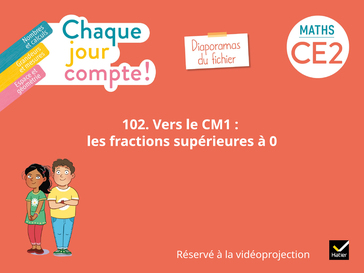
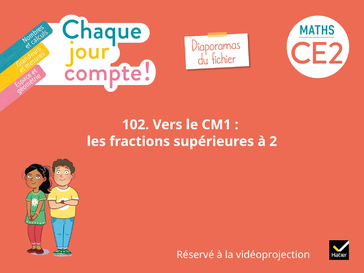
0: 0 -> 2 (273, 141)
